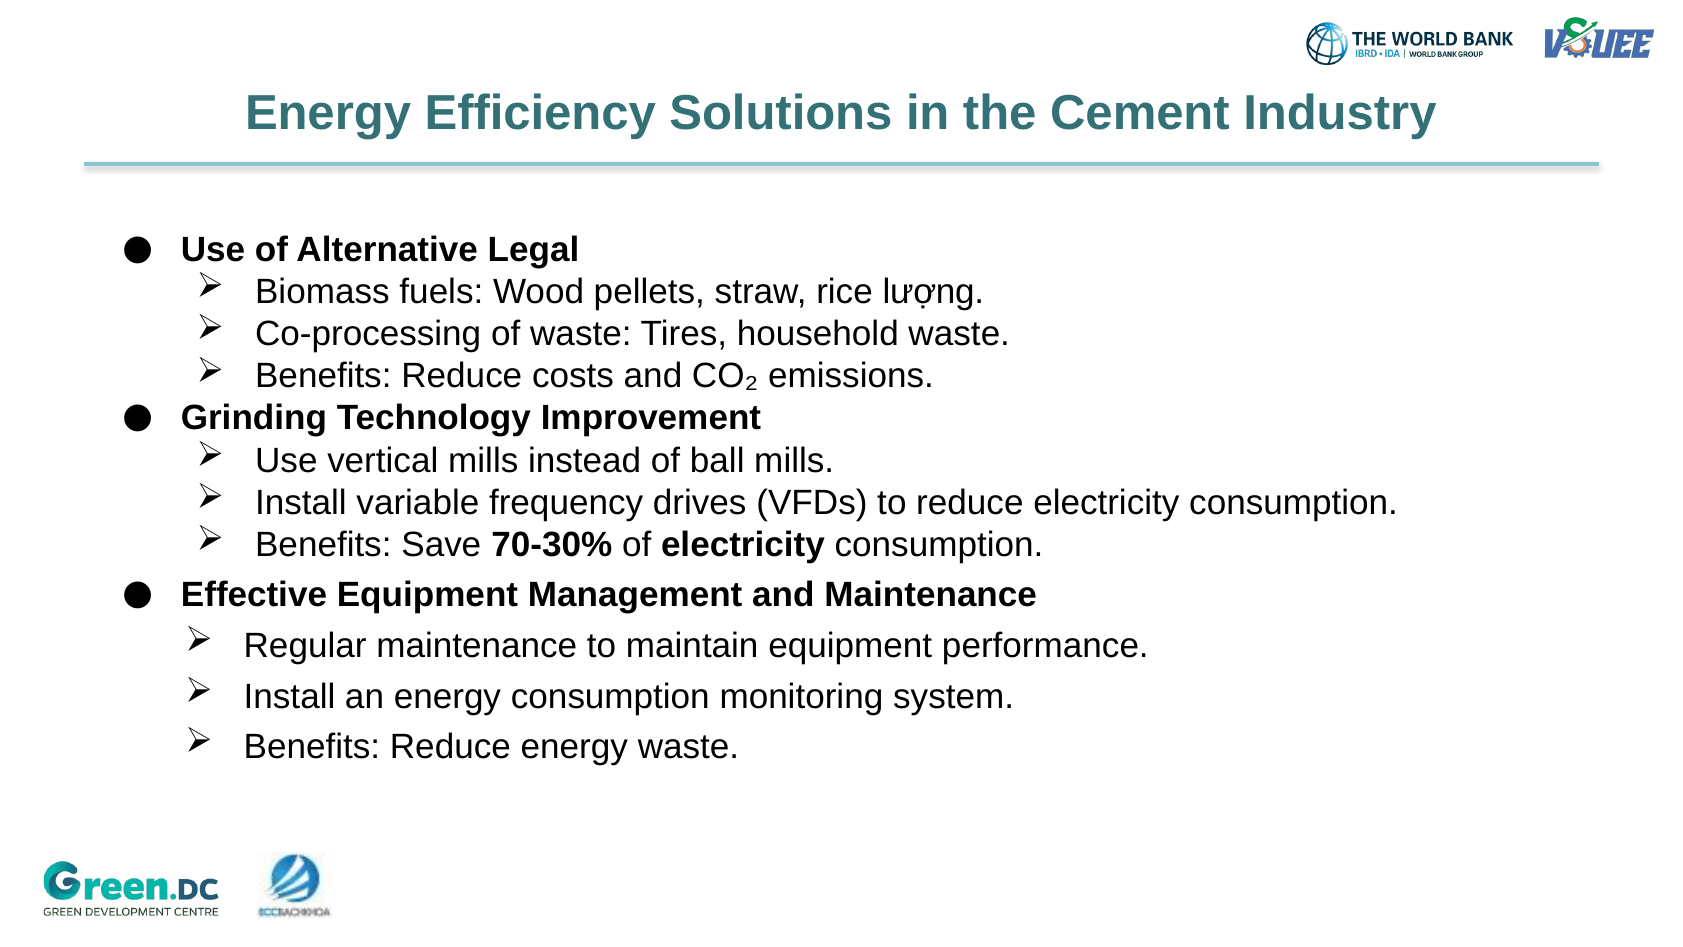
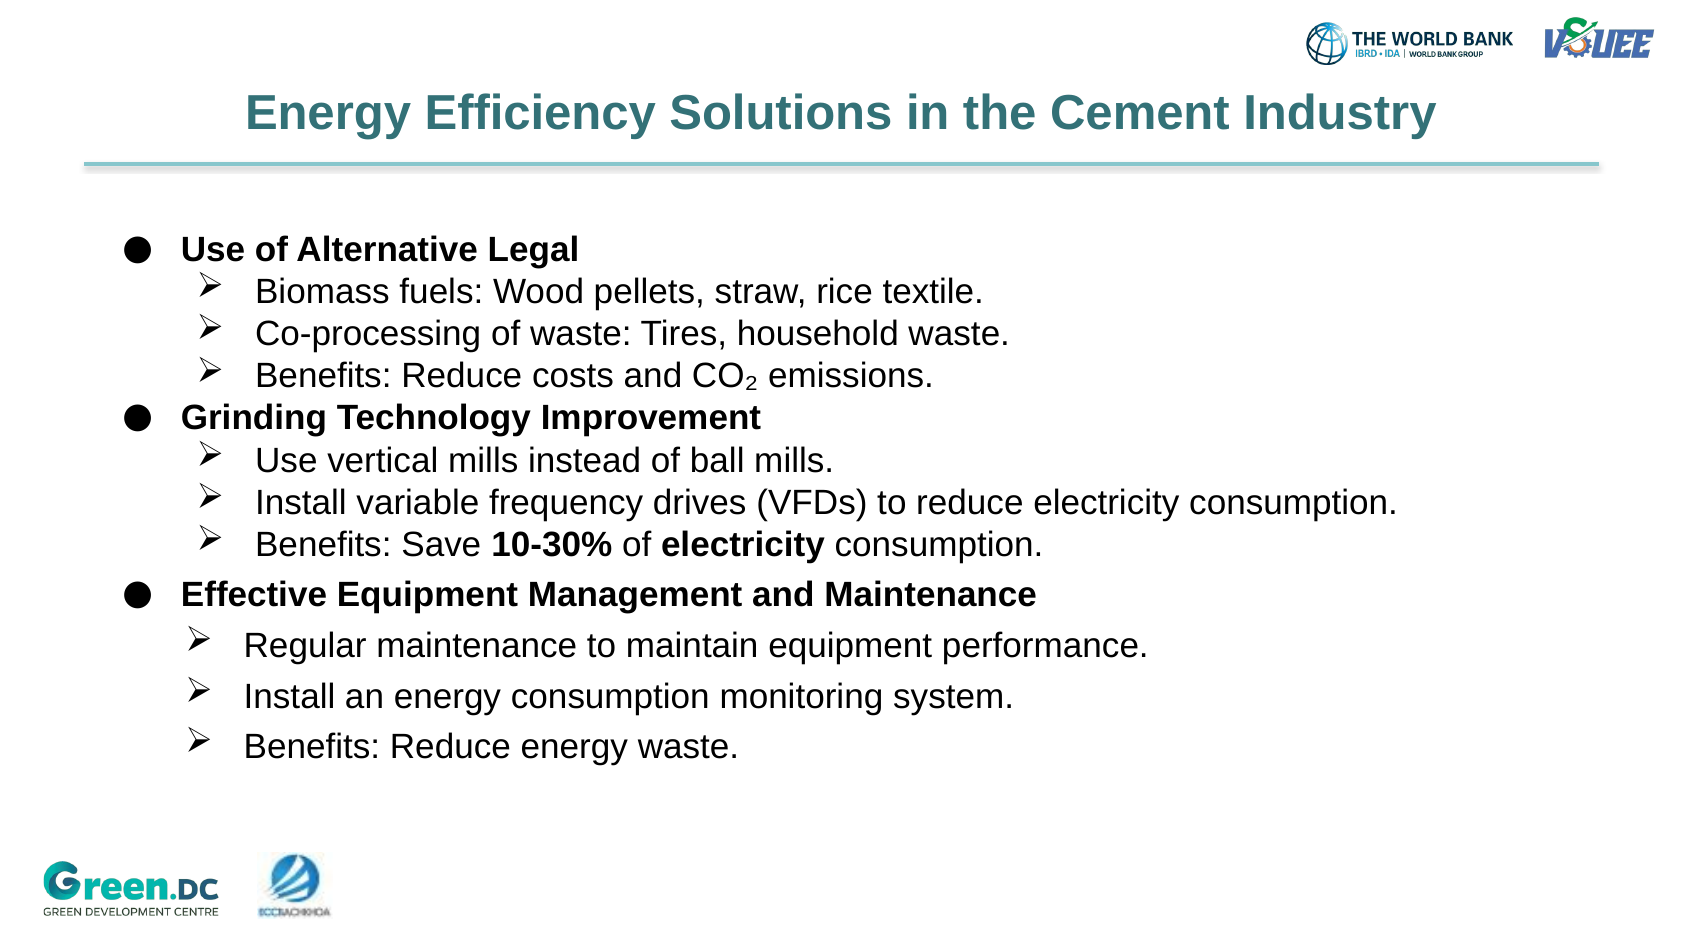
lượng: lượng -> textile (933, 292)
70-30%: 70-30% -> 10-30% (552, 545)
